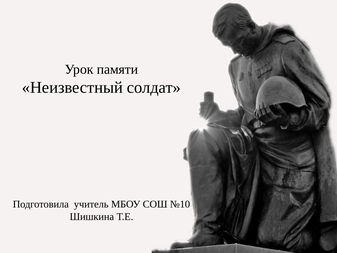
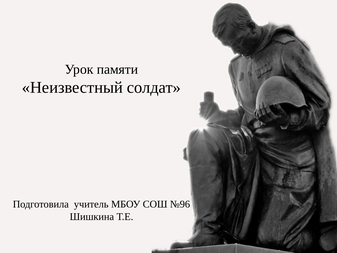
№10: №10 -> №96 (180, 204)
